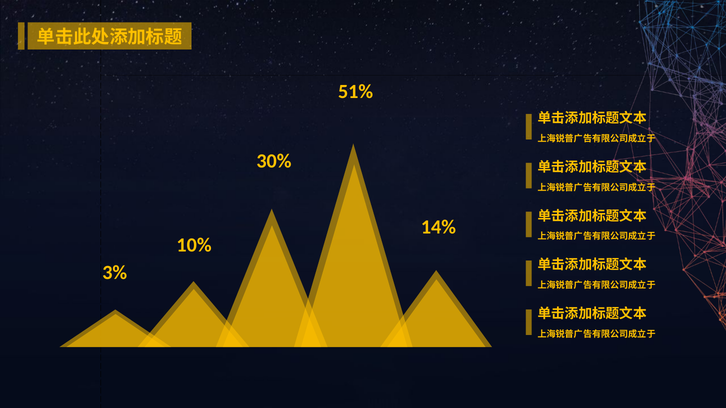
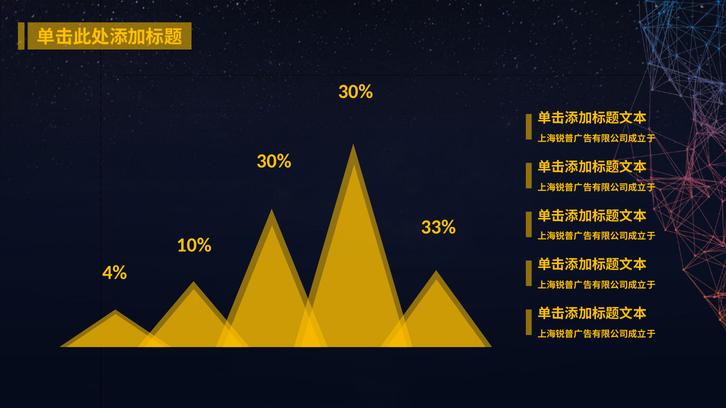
51%: 51% -> 30% (356, 92)
14%: 14% -> 33% (438, 227)
3%: 3% -> 4% (115, 273)
